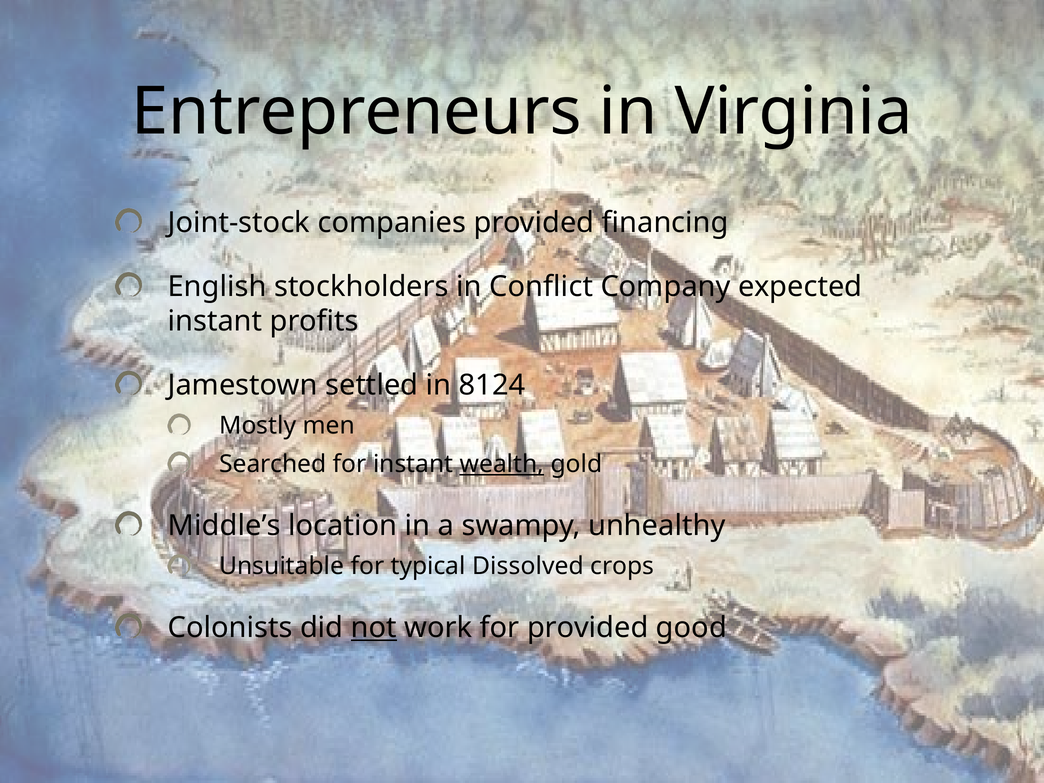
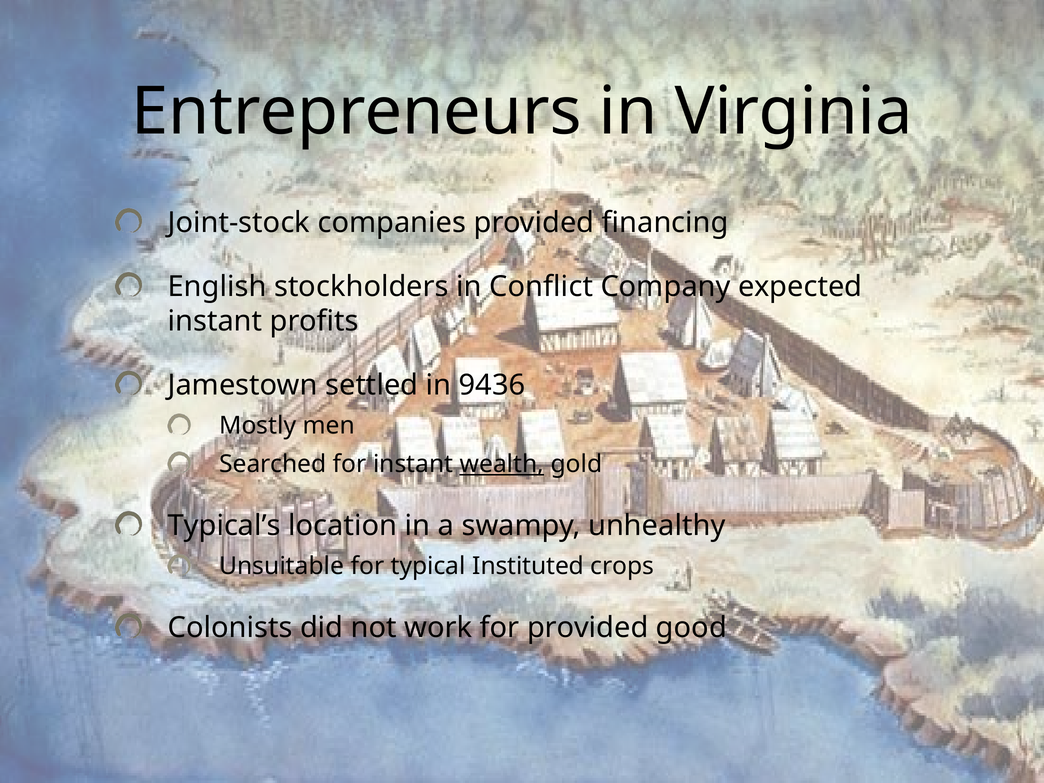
8124: 8124 -> 9436 (492, 385)
Middle’s: Middle’s -> Typical’s (224, 526)
Dissolved: Dissolved -> Instituted (528, 566)
not underline: present -> none (374, 628)
